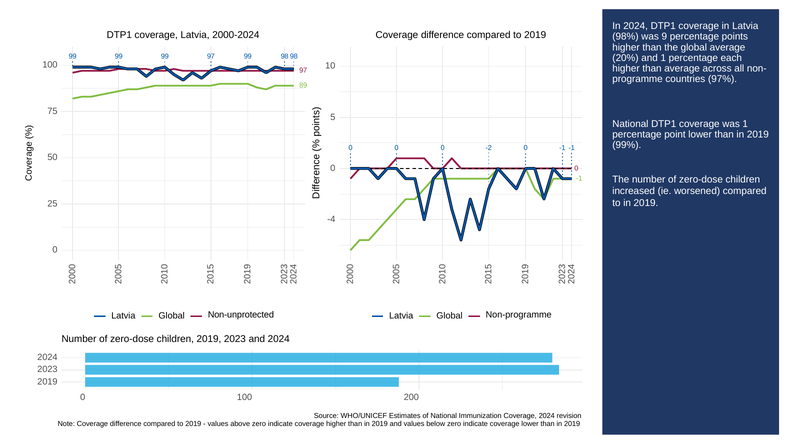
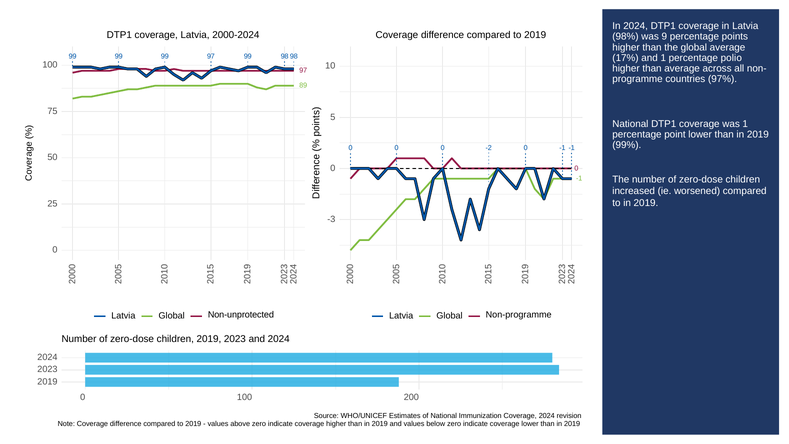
20%: 20% -> 17% (625, 58)
each: each -> polio (731, 58)
-4: -4 -> -3 (331, 219)
